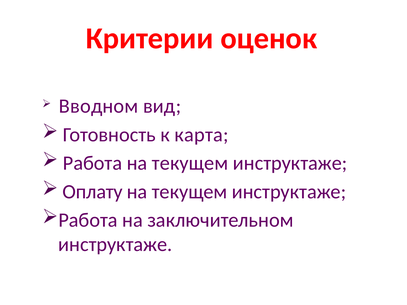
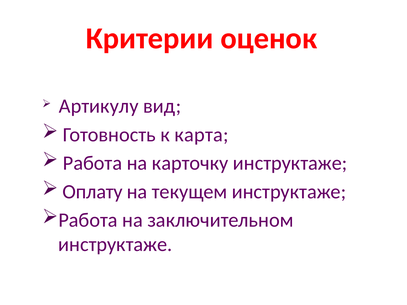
Вводном: Вводном -> Артикулу (99, 106)
Работа на текущем: текущем -> карточку (190, 163)
